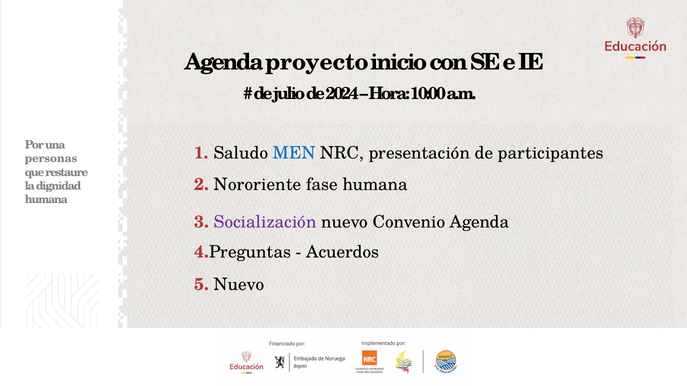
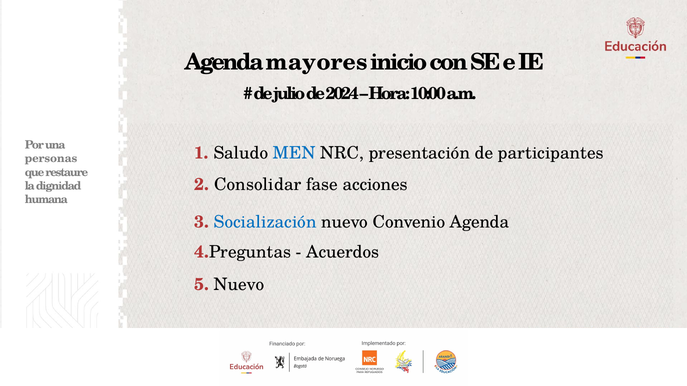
proyecto: proyecto -> mayores (317, 62)
Nororiente: Nororiente -> Consolidar (258, 185)
fase humana: humana -> acciones (375, 185)
Socialización colour: purple -> blue (265, 223)
